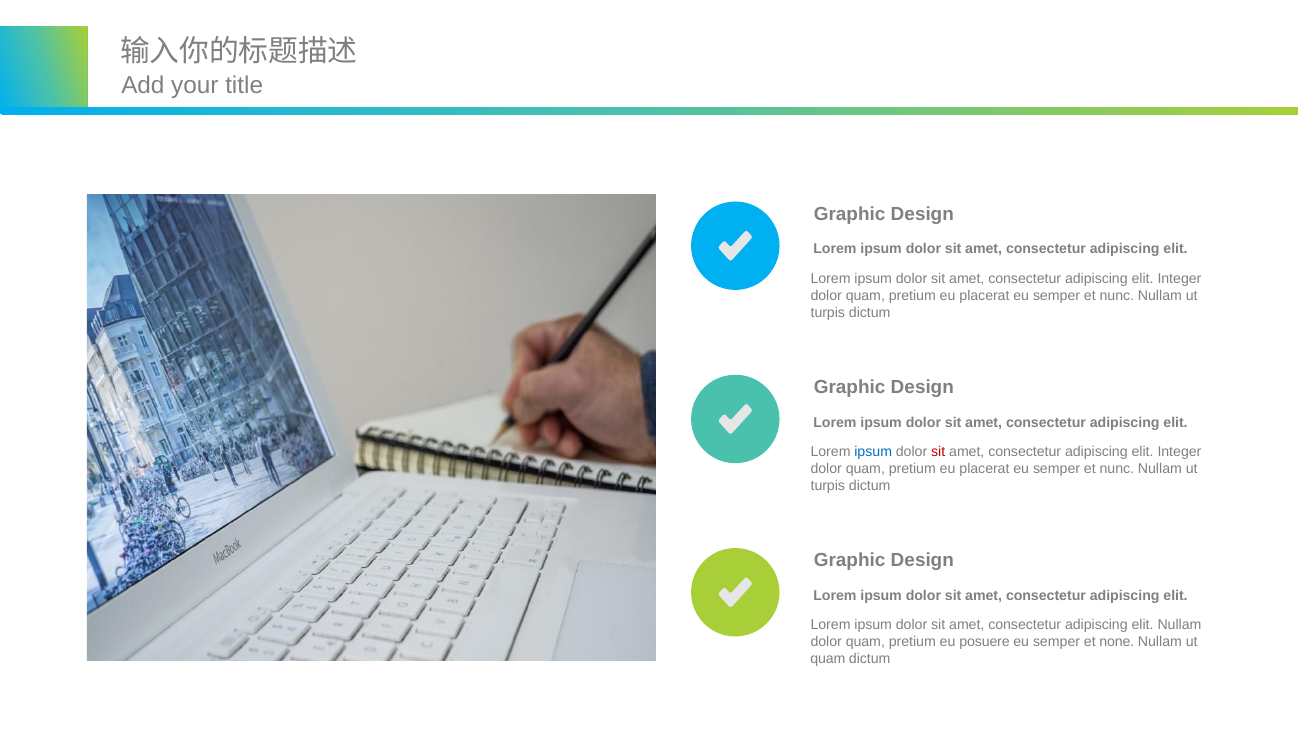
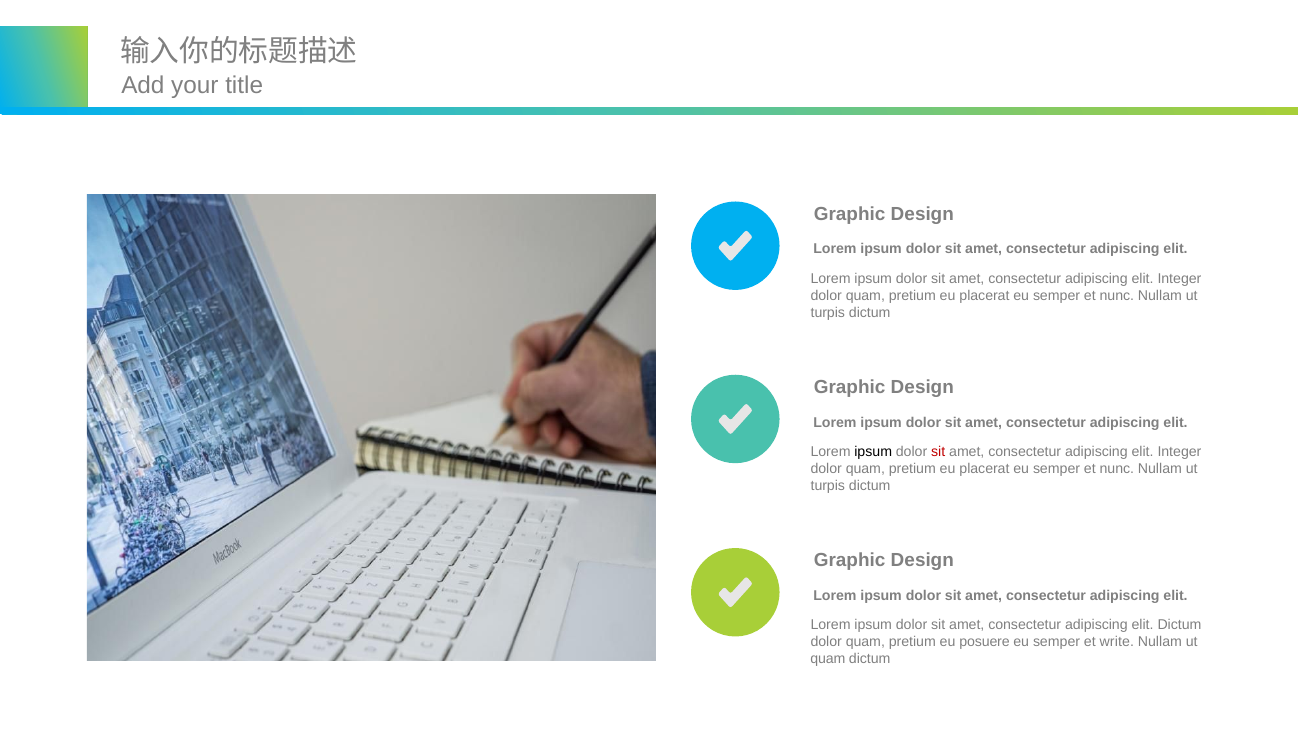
ipsum colour: blue -> black (873, 452)
elit Nullam: Nullam -> Dictum (1179, 626)
none: none -> write (1117, 643)
